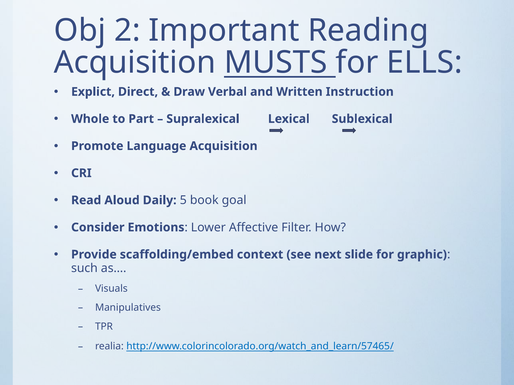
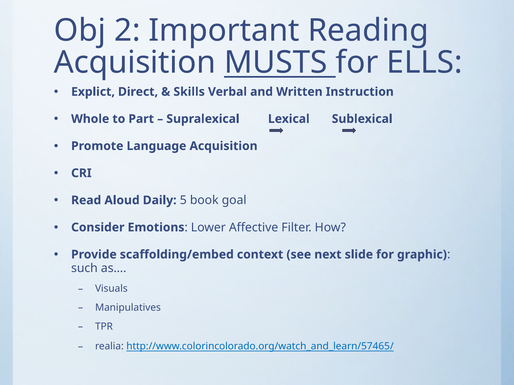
Draw: Draw -> Skills (189, 92)
